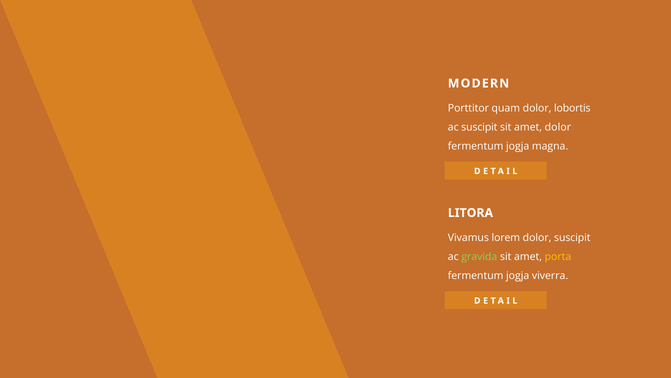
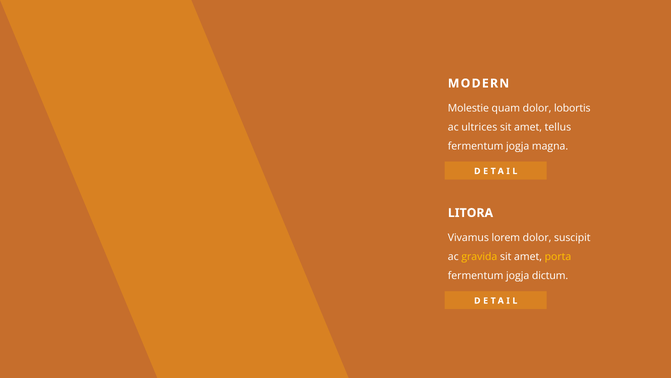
Porttitor: Porttitor -> Molestie (468, 108)
ac suscipit: suscipit -> ultrices (479, 127)
amet dolor: dolor -> tellus (558, 127)
gravida colour: light green -> yellow (479, 256)
viverra: viverra -> dictum (550, 275)
